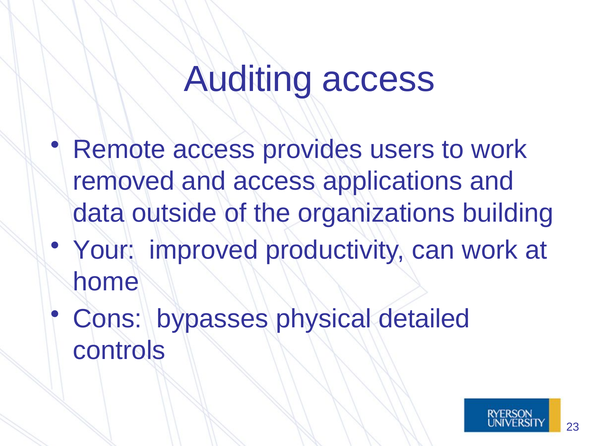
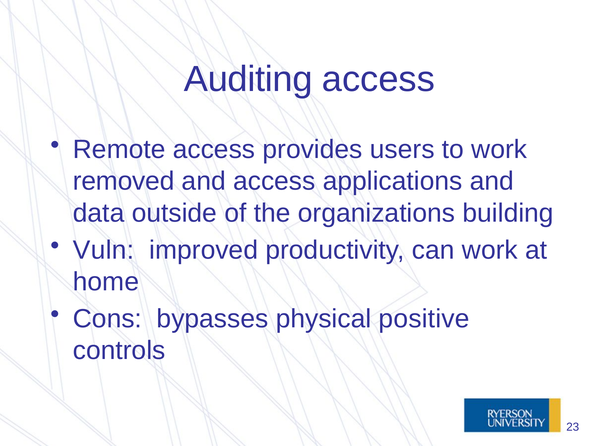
Your: Your -> Vuln (104, 250)
detailed: detailed -> positive (424, 319)
